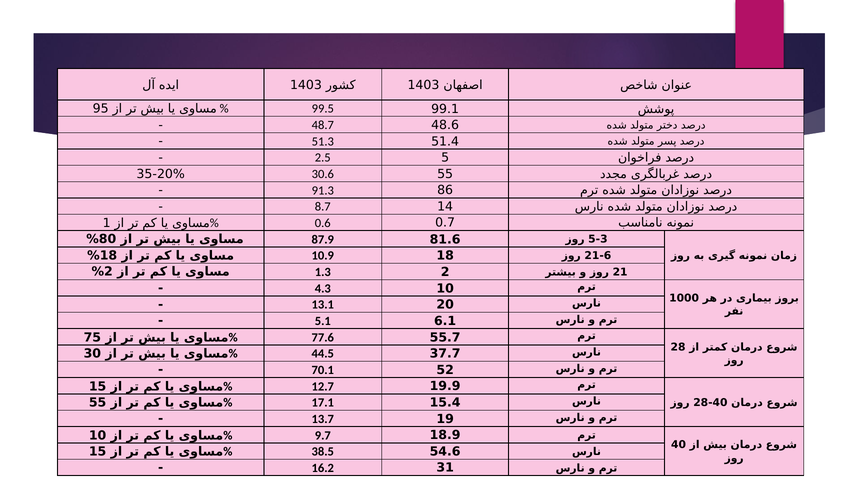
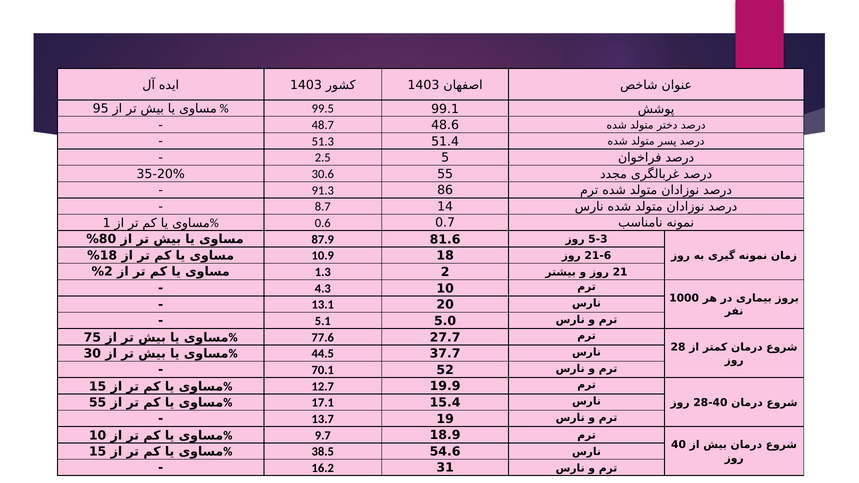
6.1: 6.1 -> 5.0 (445, 321)
55.7: 55.7 -> 27.7 (445, 338)
